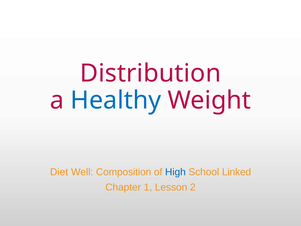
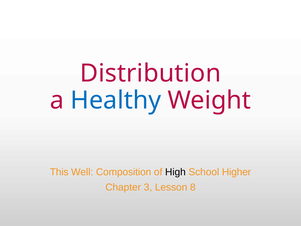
Diet: Diet -> This (59, 172)
High colour: blue -> black (175, 172)
Linked: Linked -> Higher (237, 172)
1: 1 -> 3 (148, 187)
2: 2 -> 8 (193, 187)
